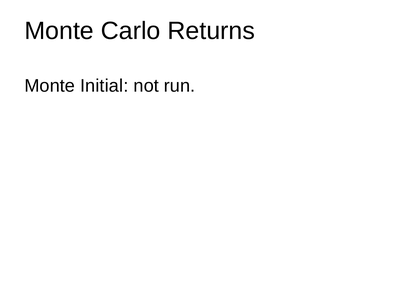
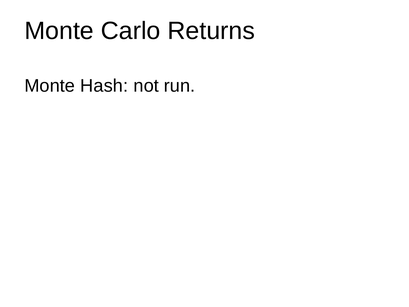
Initial: Initial -> Hash (104, 86)
